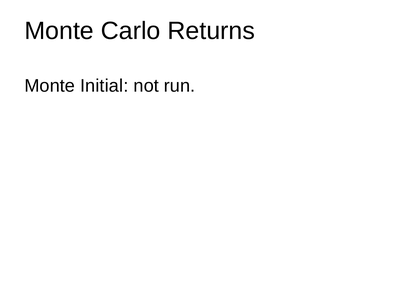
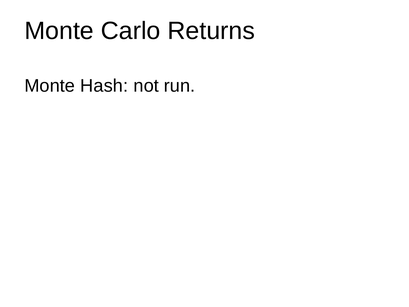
Initial: Initial -> Hash (104, 86)
